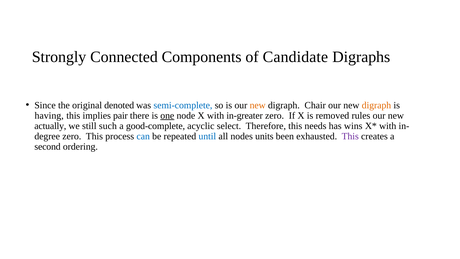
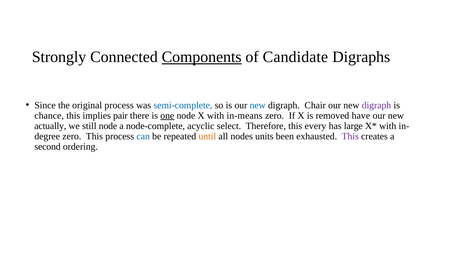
Components underline: none -> present (202, 57)
original denoted: denoted -> process (119, 105)
new colour: orange -> blue (258, 105)
digraph colour: orange -> purple (376, 105)
having: having -> chance (49, 115)
in-greater: in-greater -> in-means (245, 115)
rules: rules -> have (361, 115)
still such: such -> node (108, 126)
good-complete: good-complete -> node-complete (156, 126)
needs: needs -> every (315, 126)
wins: wins -> large (353, 126)
until colour: blue -> orange (207, 136)
